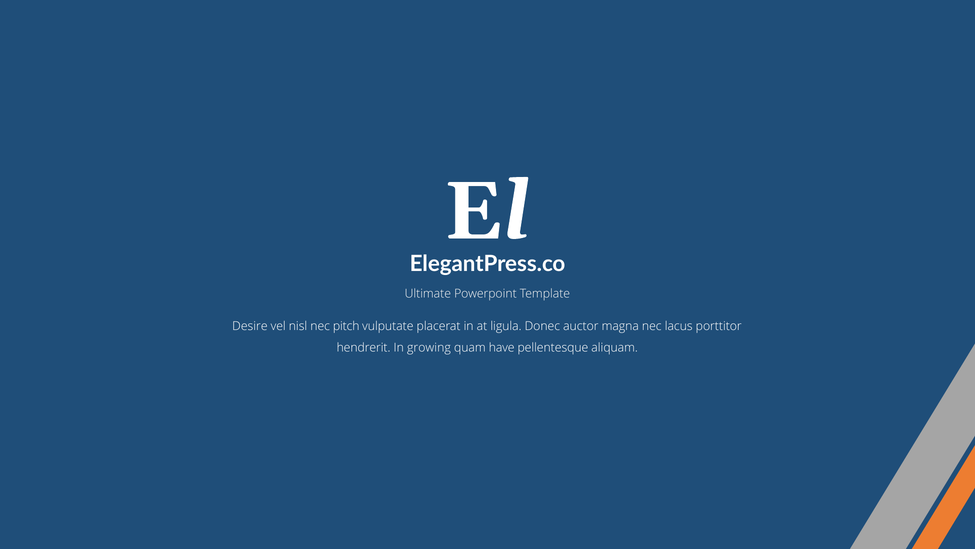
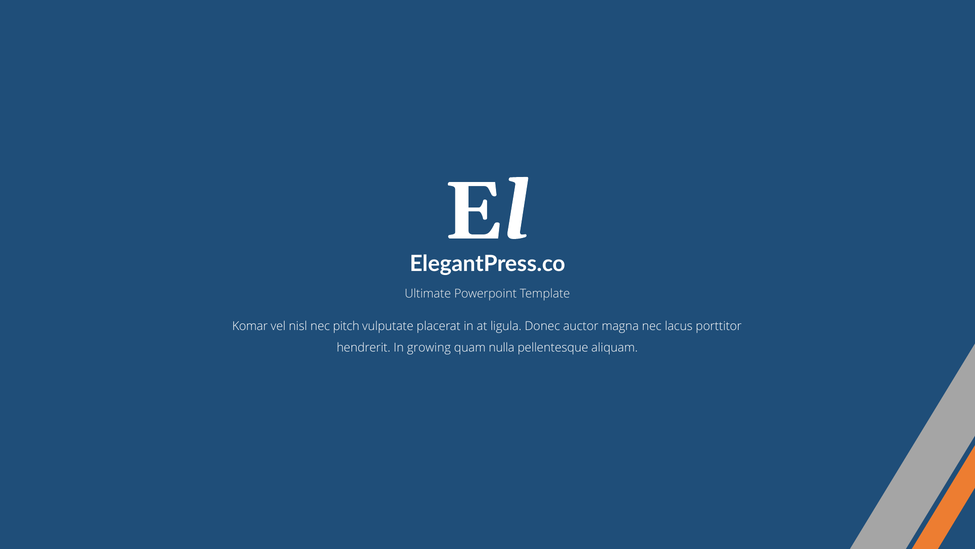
Desire: Desire -> Komar (250, 326)
have: have -> nulla (502, 348)
